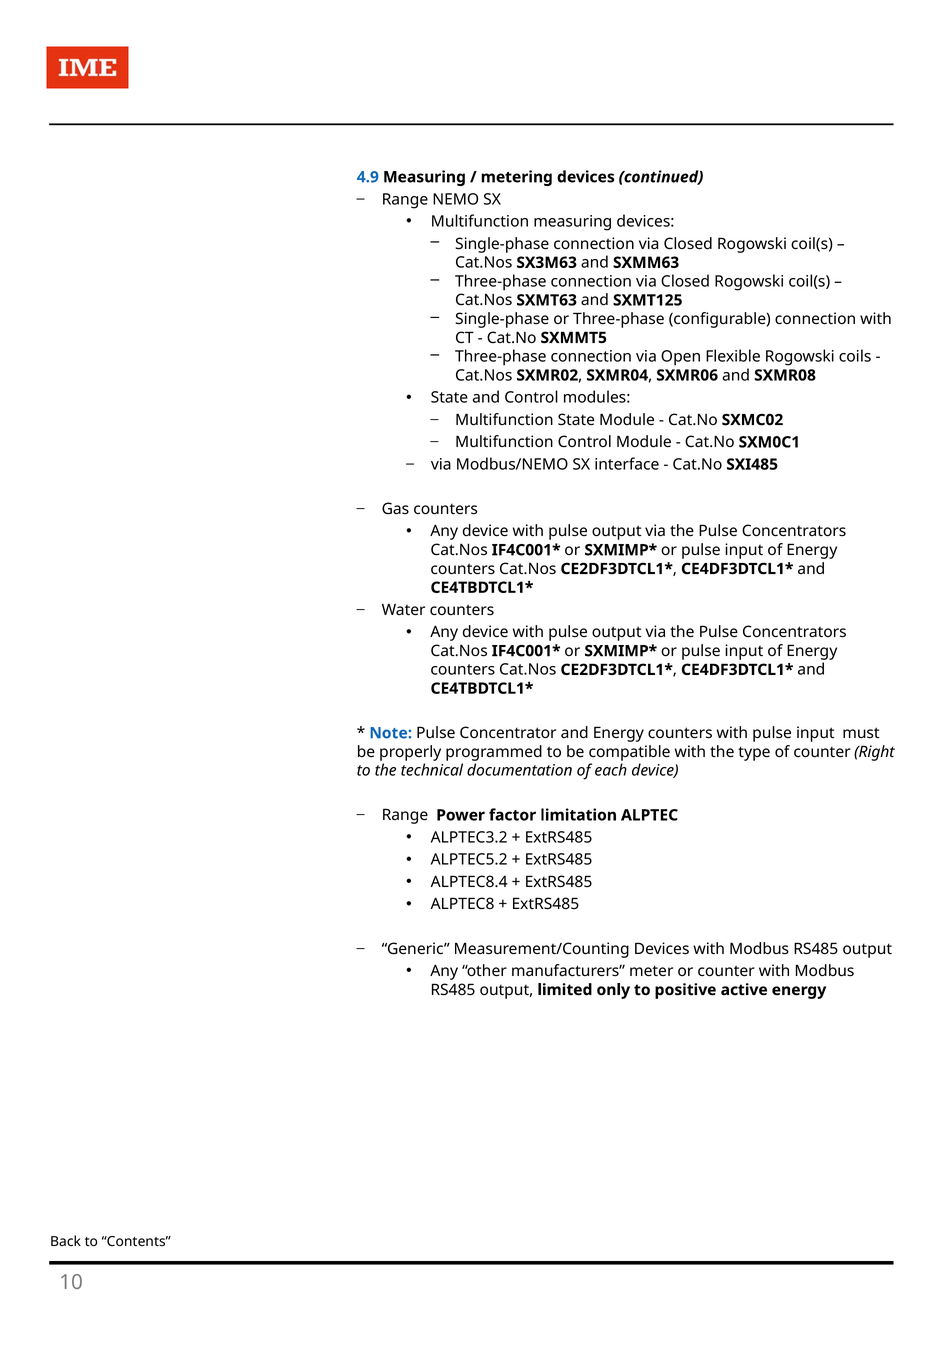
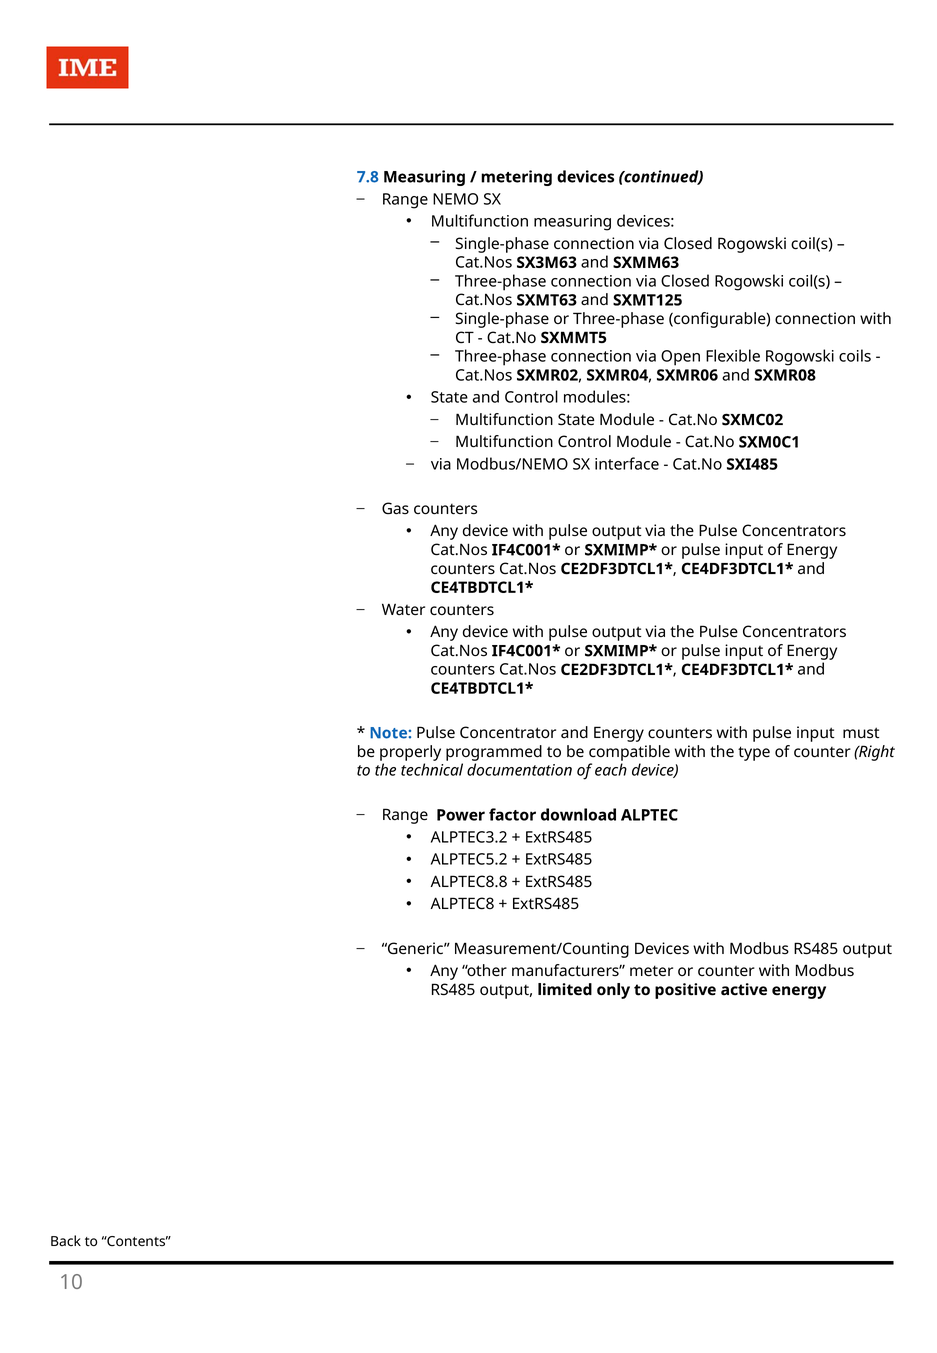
4.9: 4.9 -> 7.8 (368, 177)
limitation: limitation -> download (579, 816)
ALPTEC8.4: ALPTEC8.4 -> ALPTEC8.8 (469, 882)
